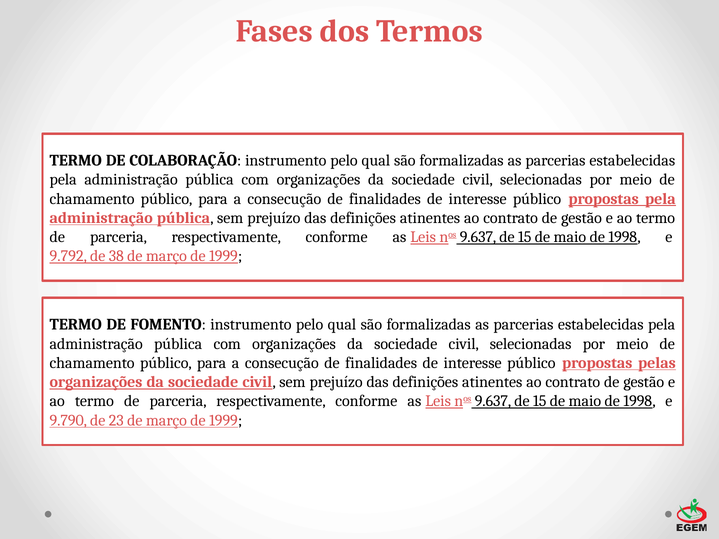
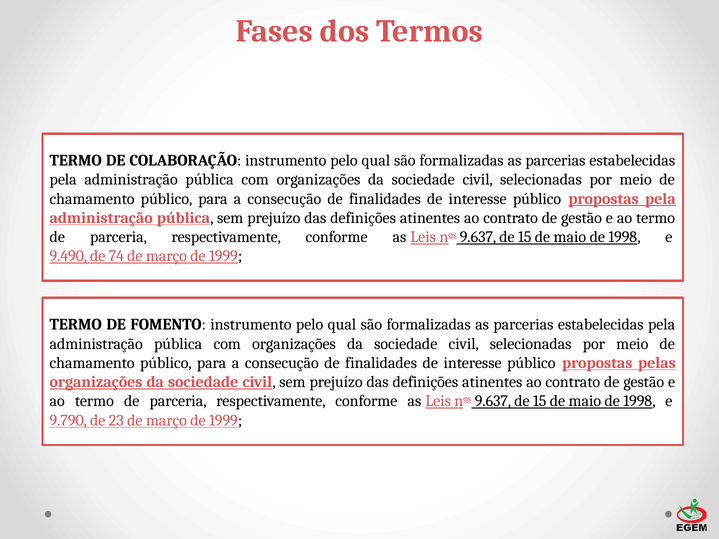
9.792: 9.792 -> 9.490 (68, 256)
38: 38 -> 74 (116, 256)
